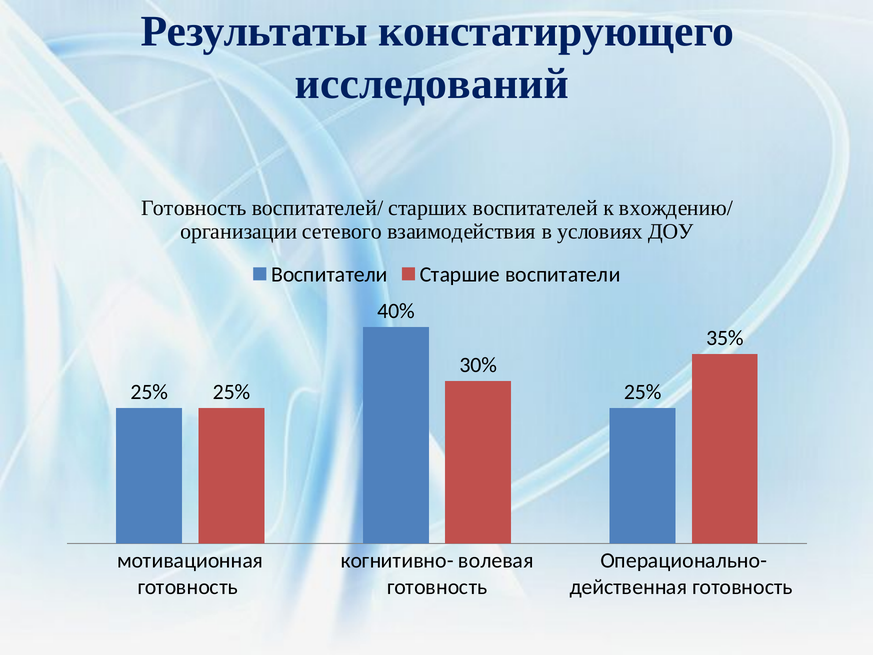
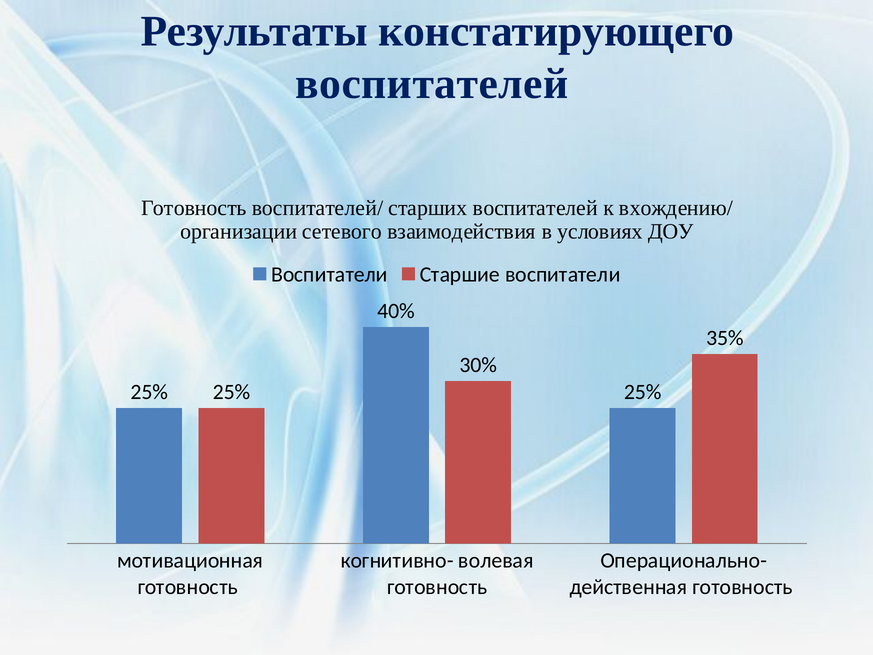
исследований: исследований -> воспитателей (432, 84)
